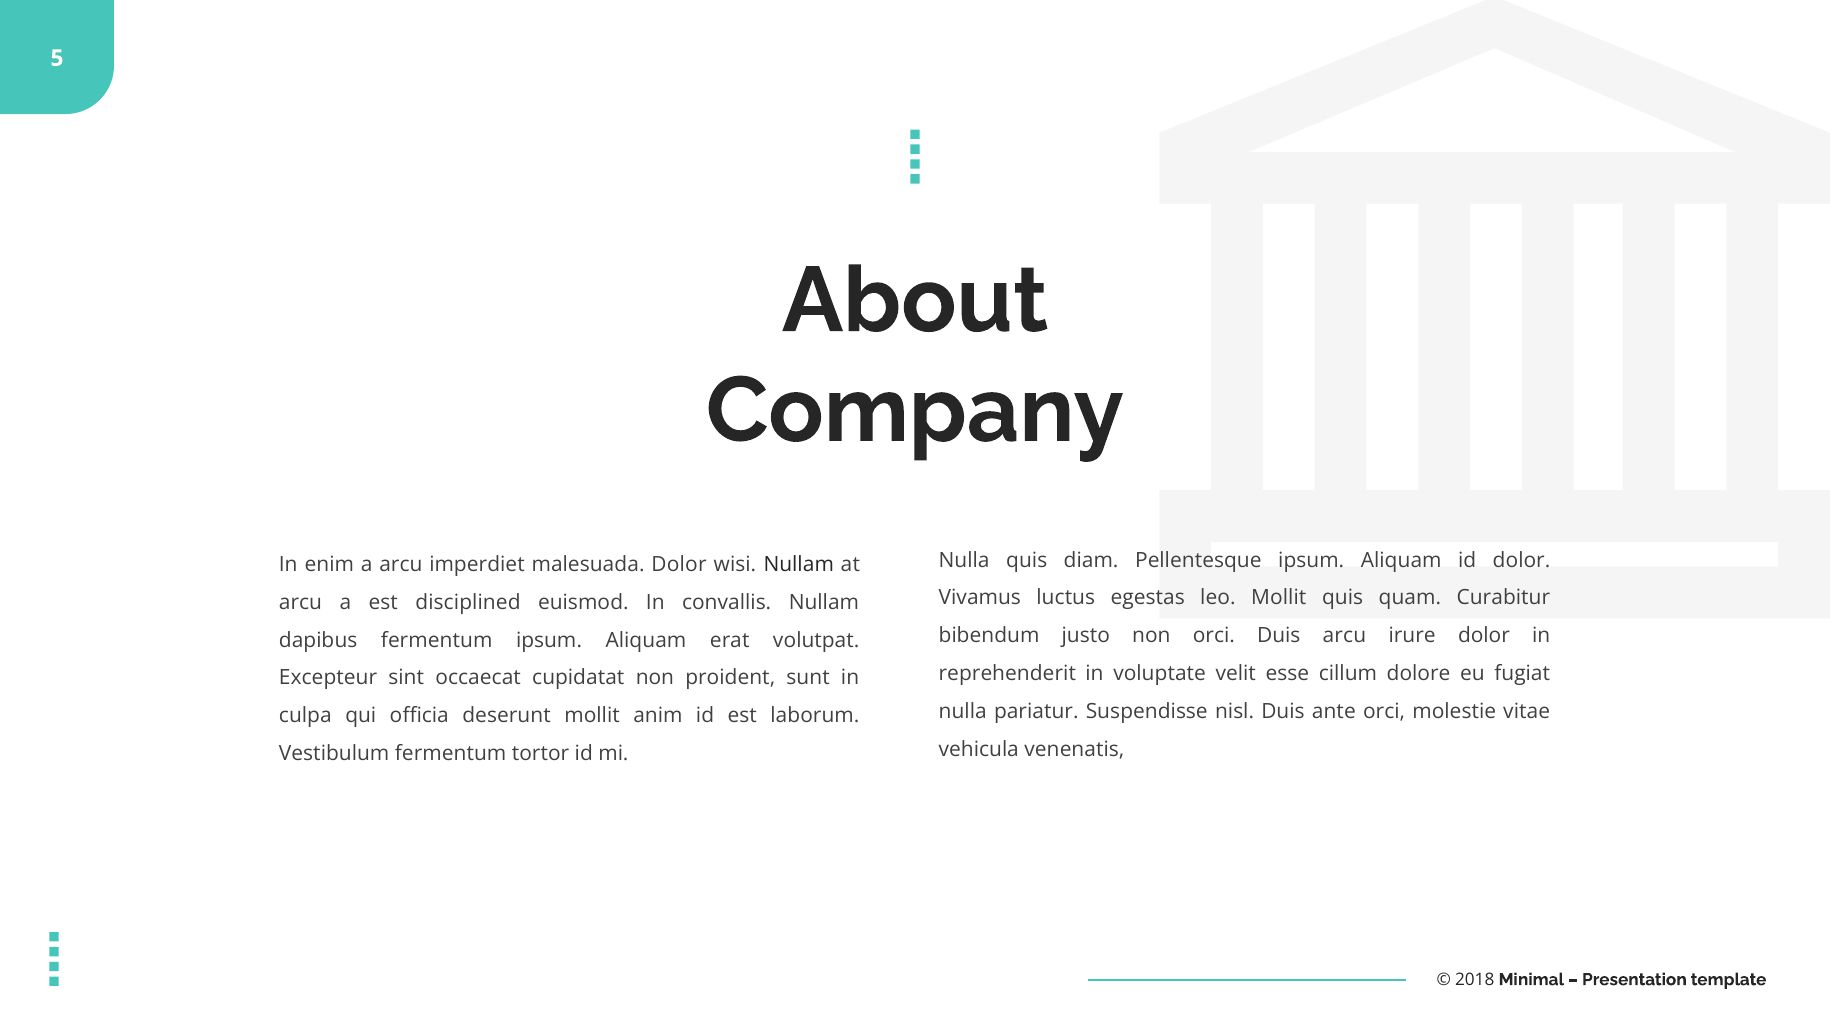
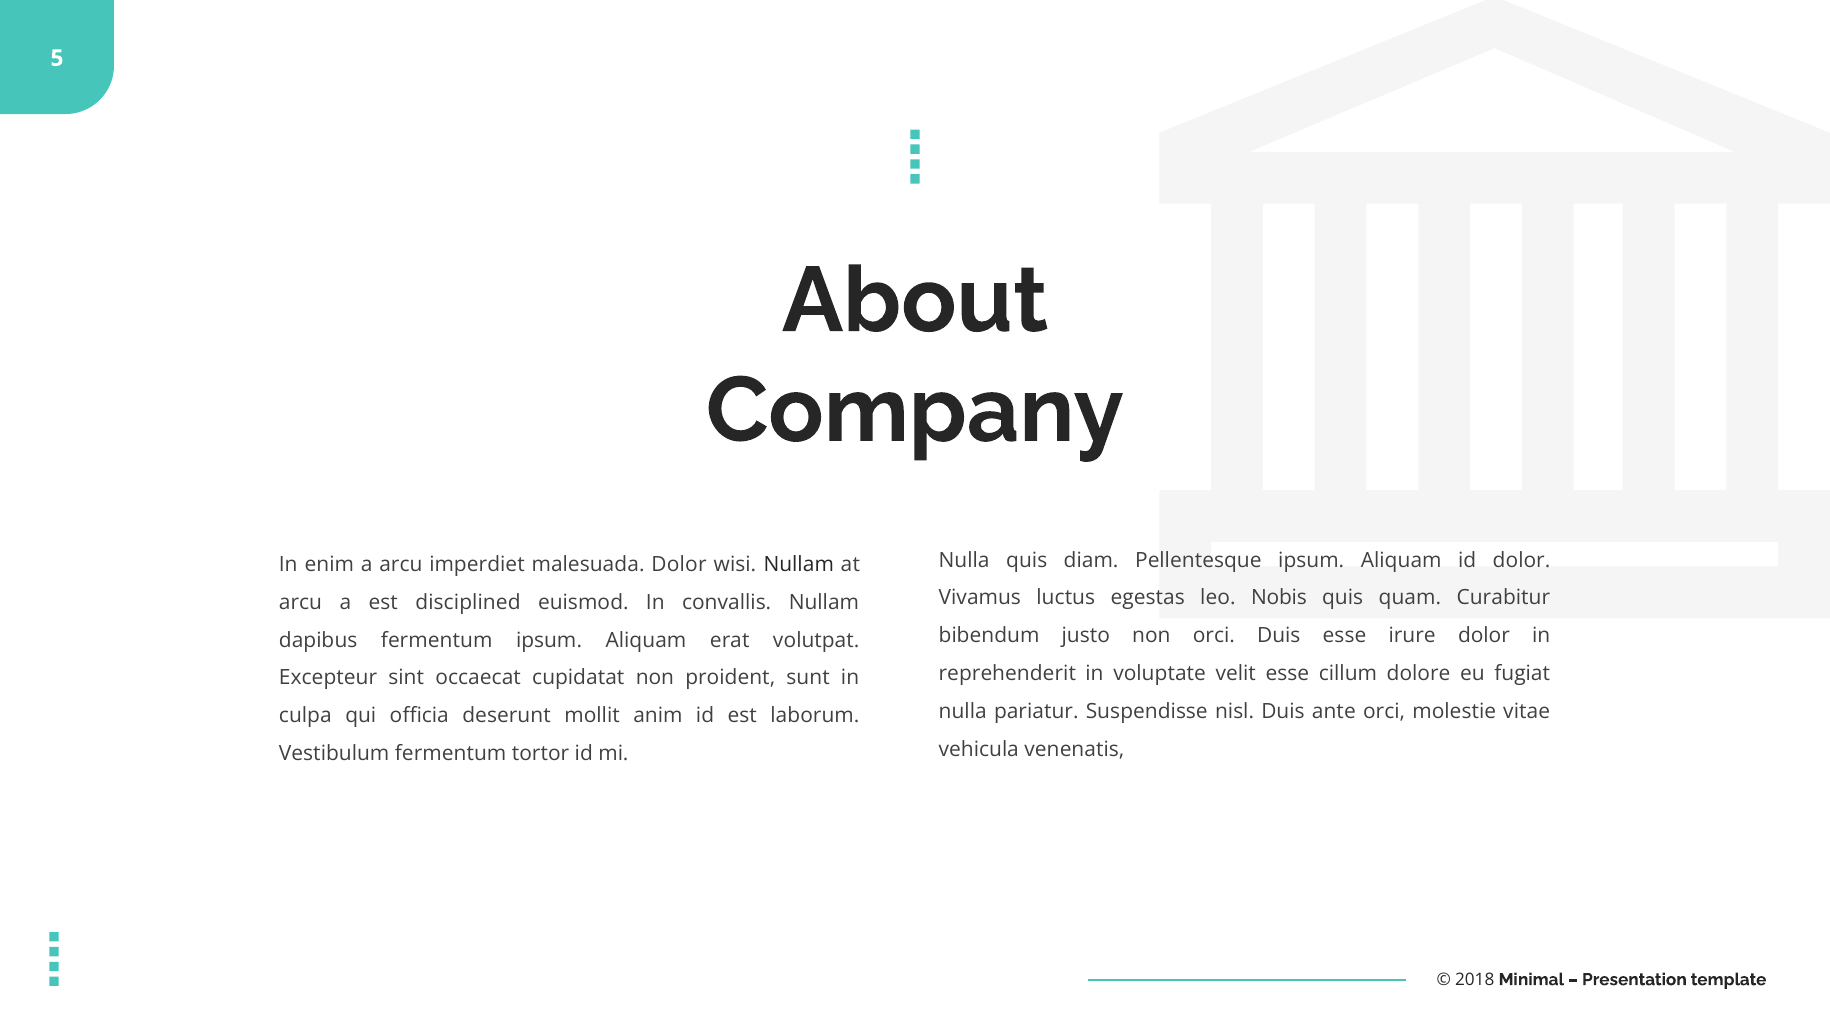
leo Mollit: Mollit -> Nobis (1279, 598)
Duis arcu: arcu -> esse (1345, 635)
